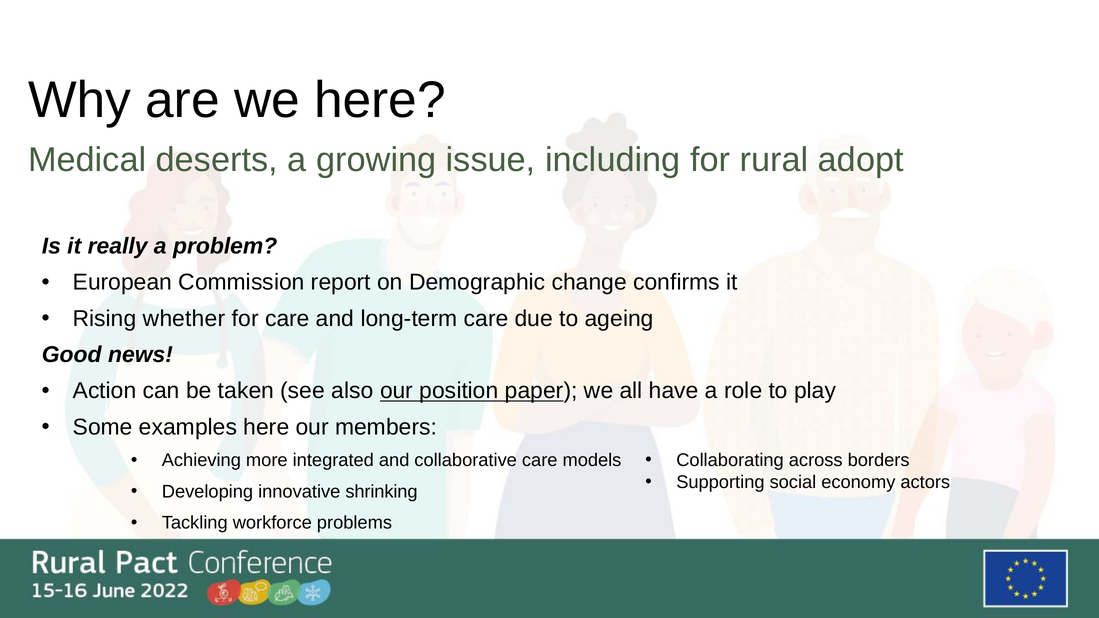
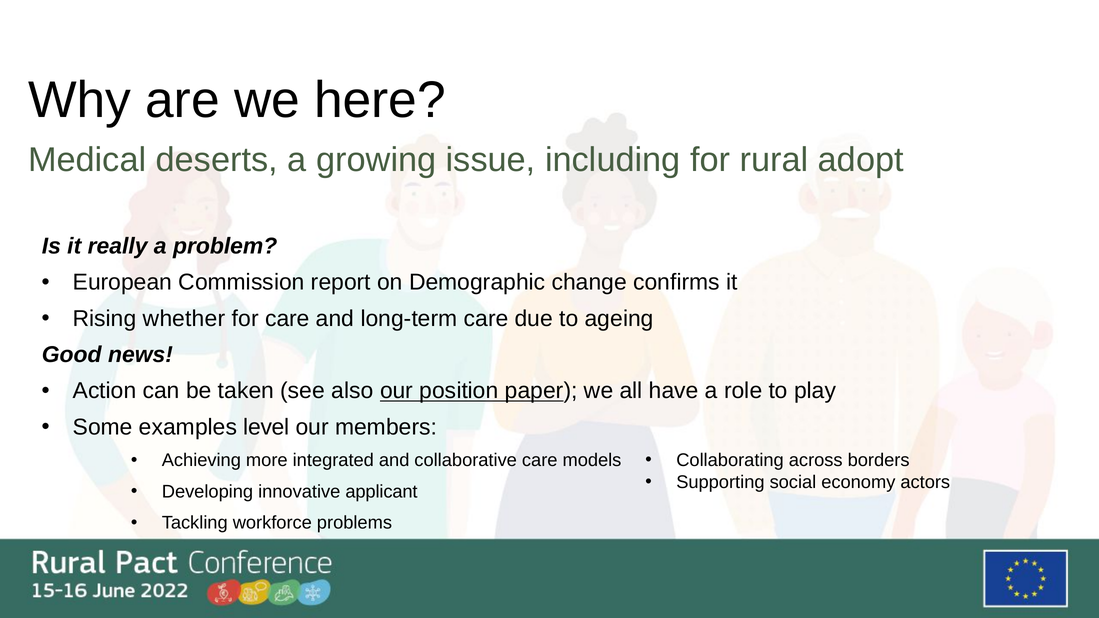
examples here: here -> level (266, 427)
shrinking: shrinking -> applicant (381, 492)
